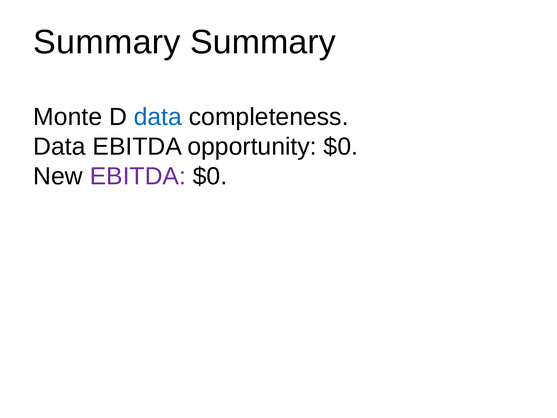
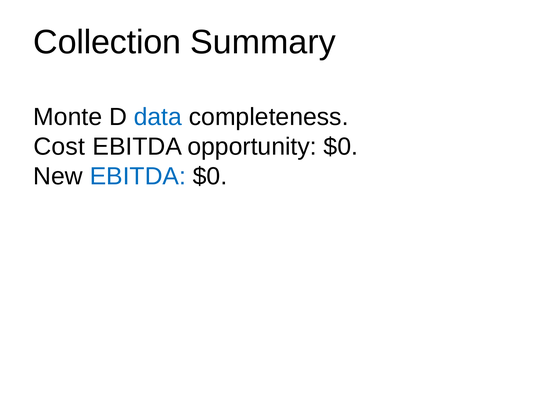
Summary: Summary -> Collection (107, 42)
Data: Data -> Cost (59, 147)
EBITDA colour: purple -> blue (138, 176)
